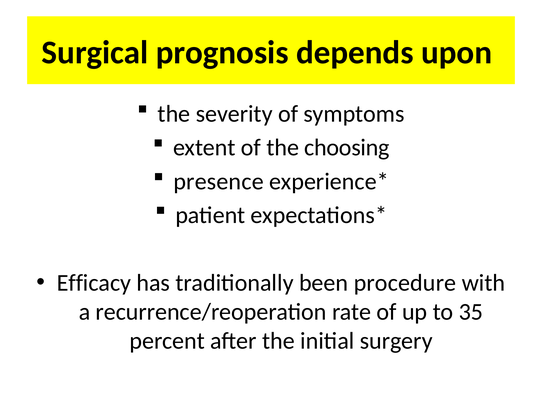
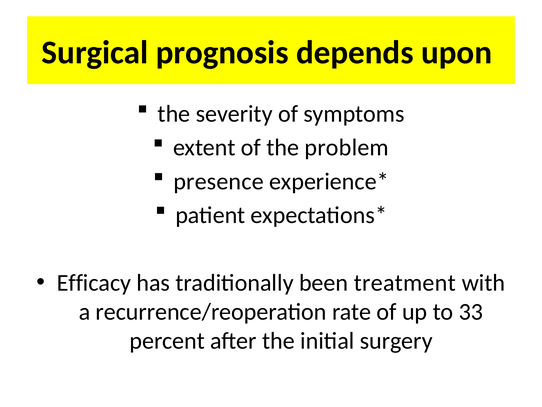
choosing: choosing -> problem (347, 147)
procedure: procedure -> treatment (405, 283)
35: 35 -> 33 (471, 311)
